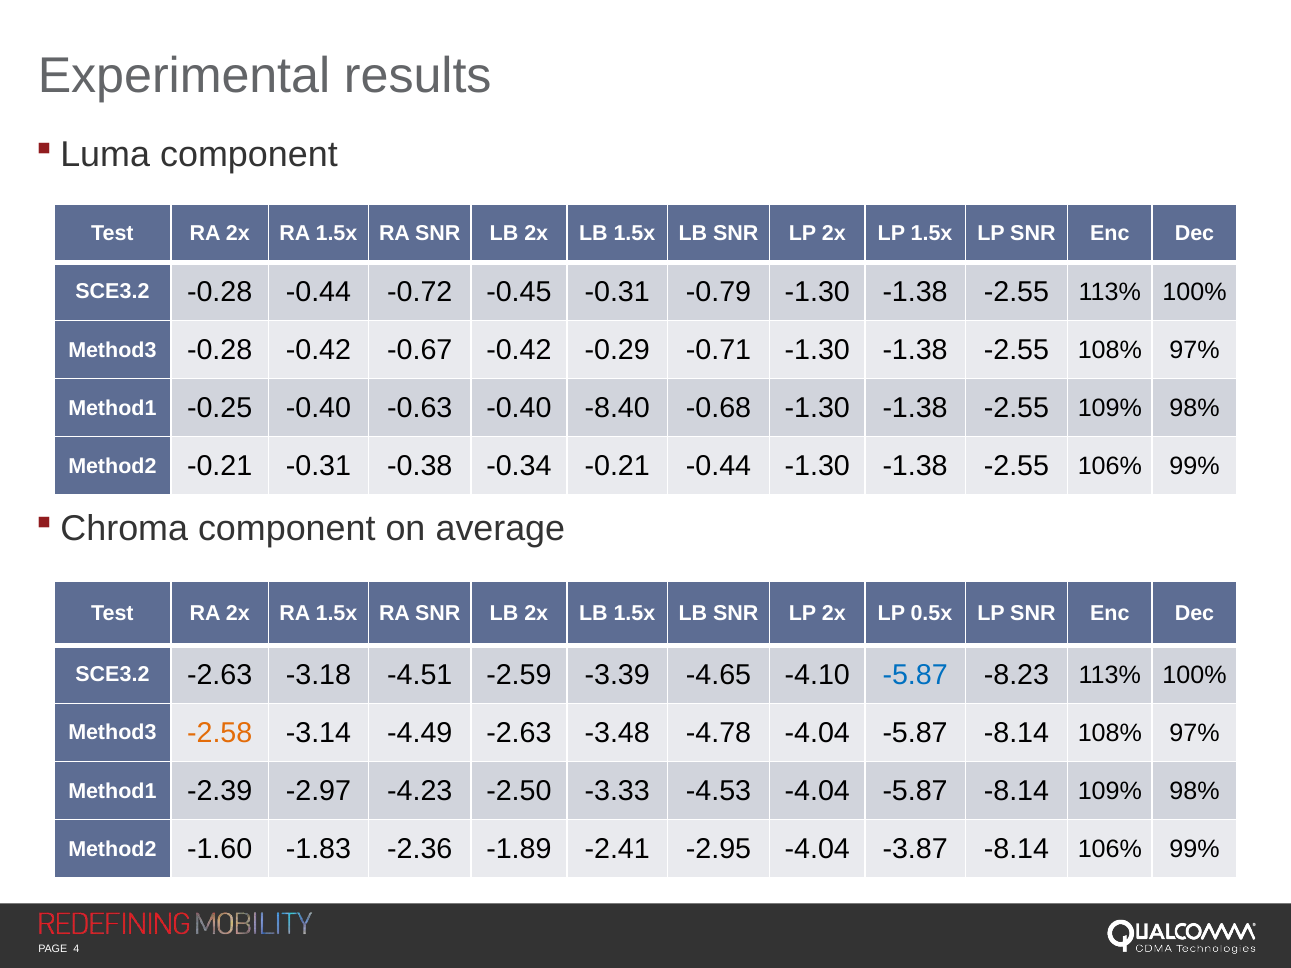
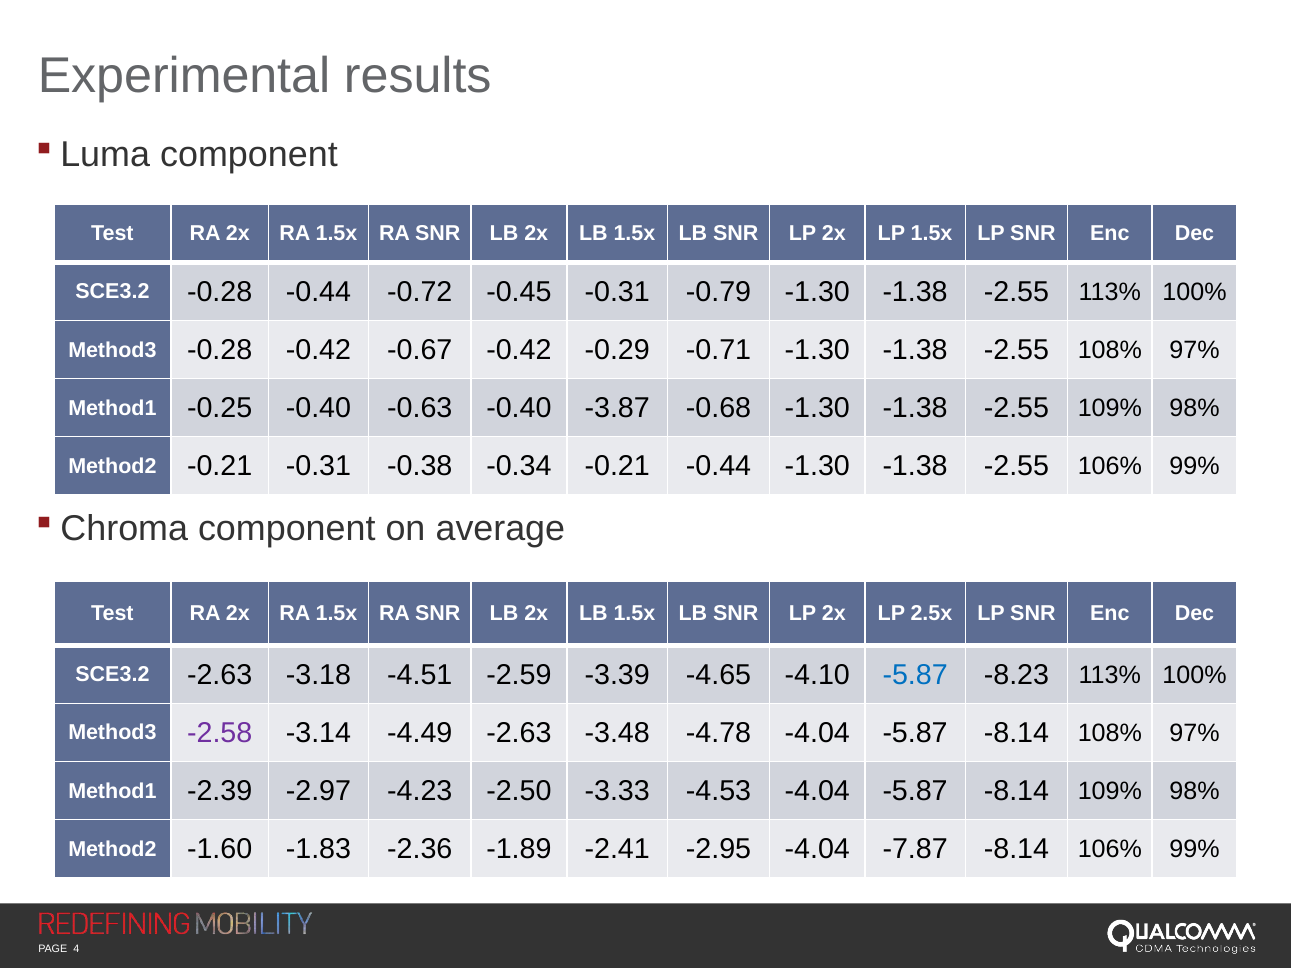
-8.40: -8.40 -> -3.87 (617, 408)
0.5x: 0.5x -> 2.5x (931, 614)
-2.58 colour: orange -> purple (220, 733)
-3.87: -3.87 -> -7.87 (915, 849)
